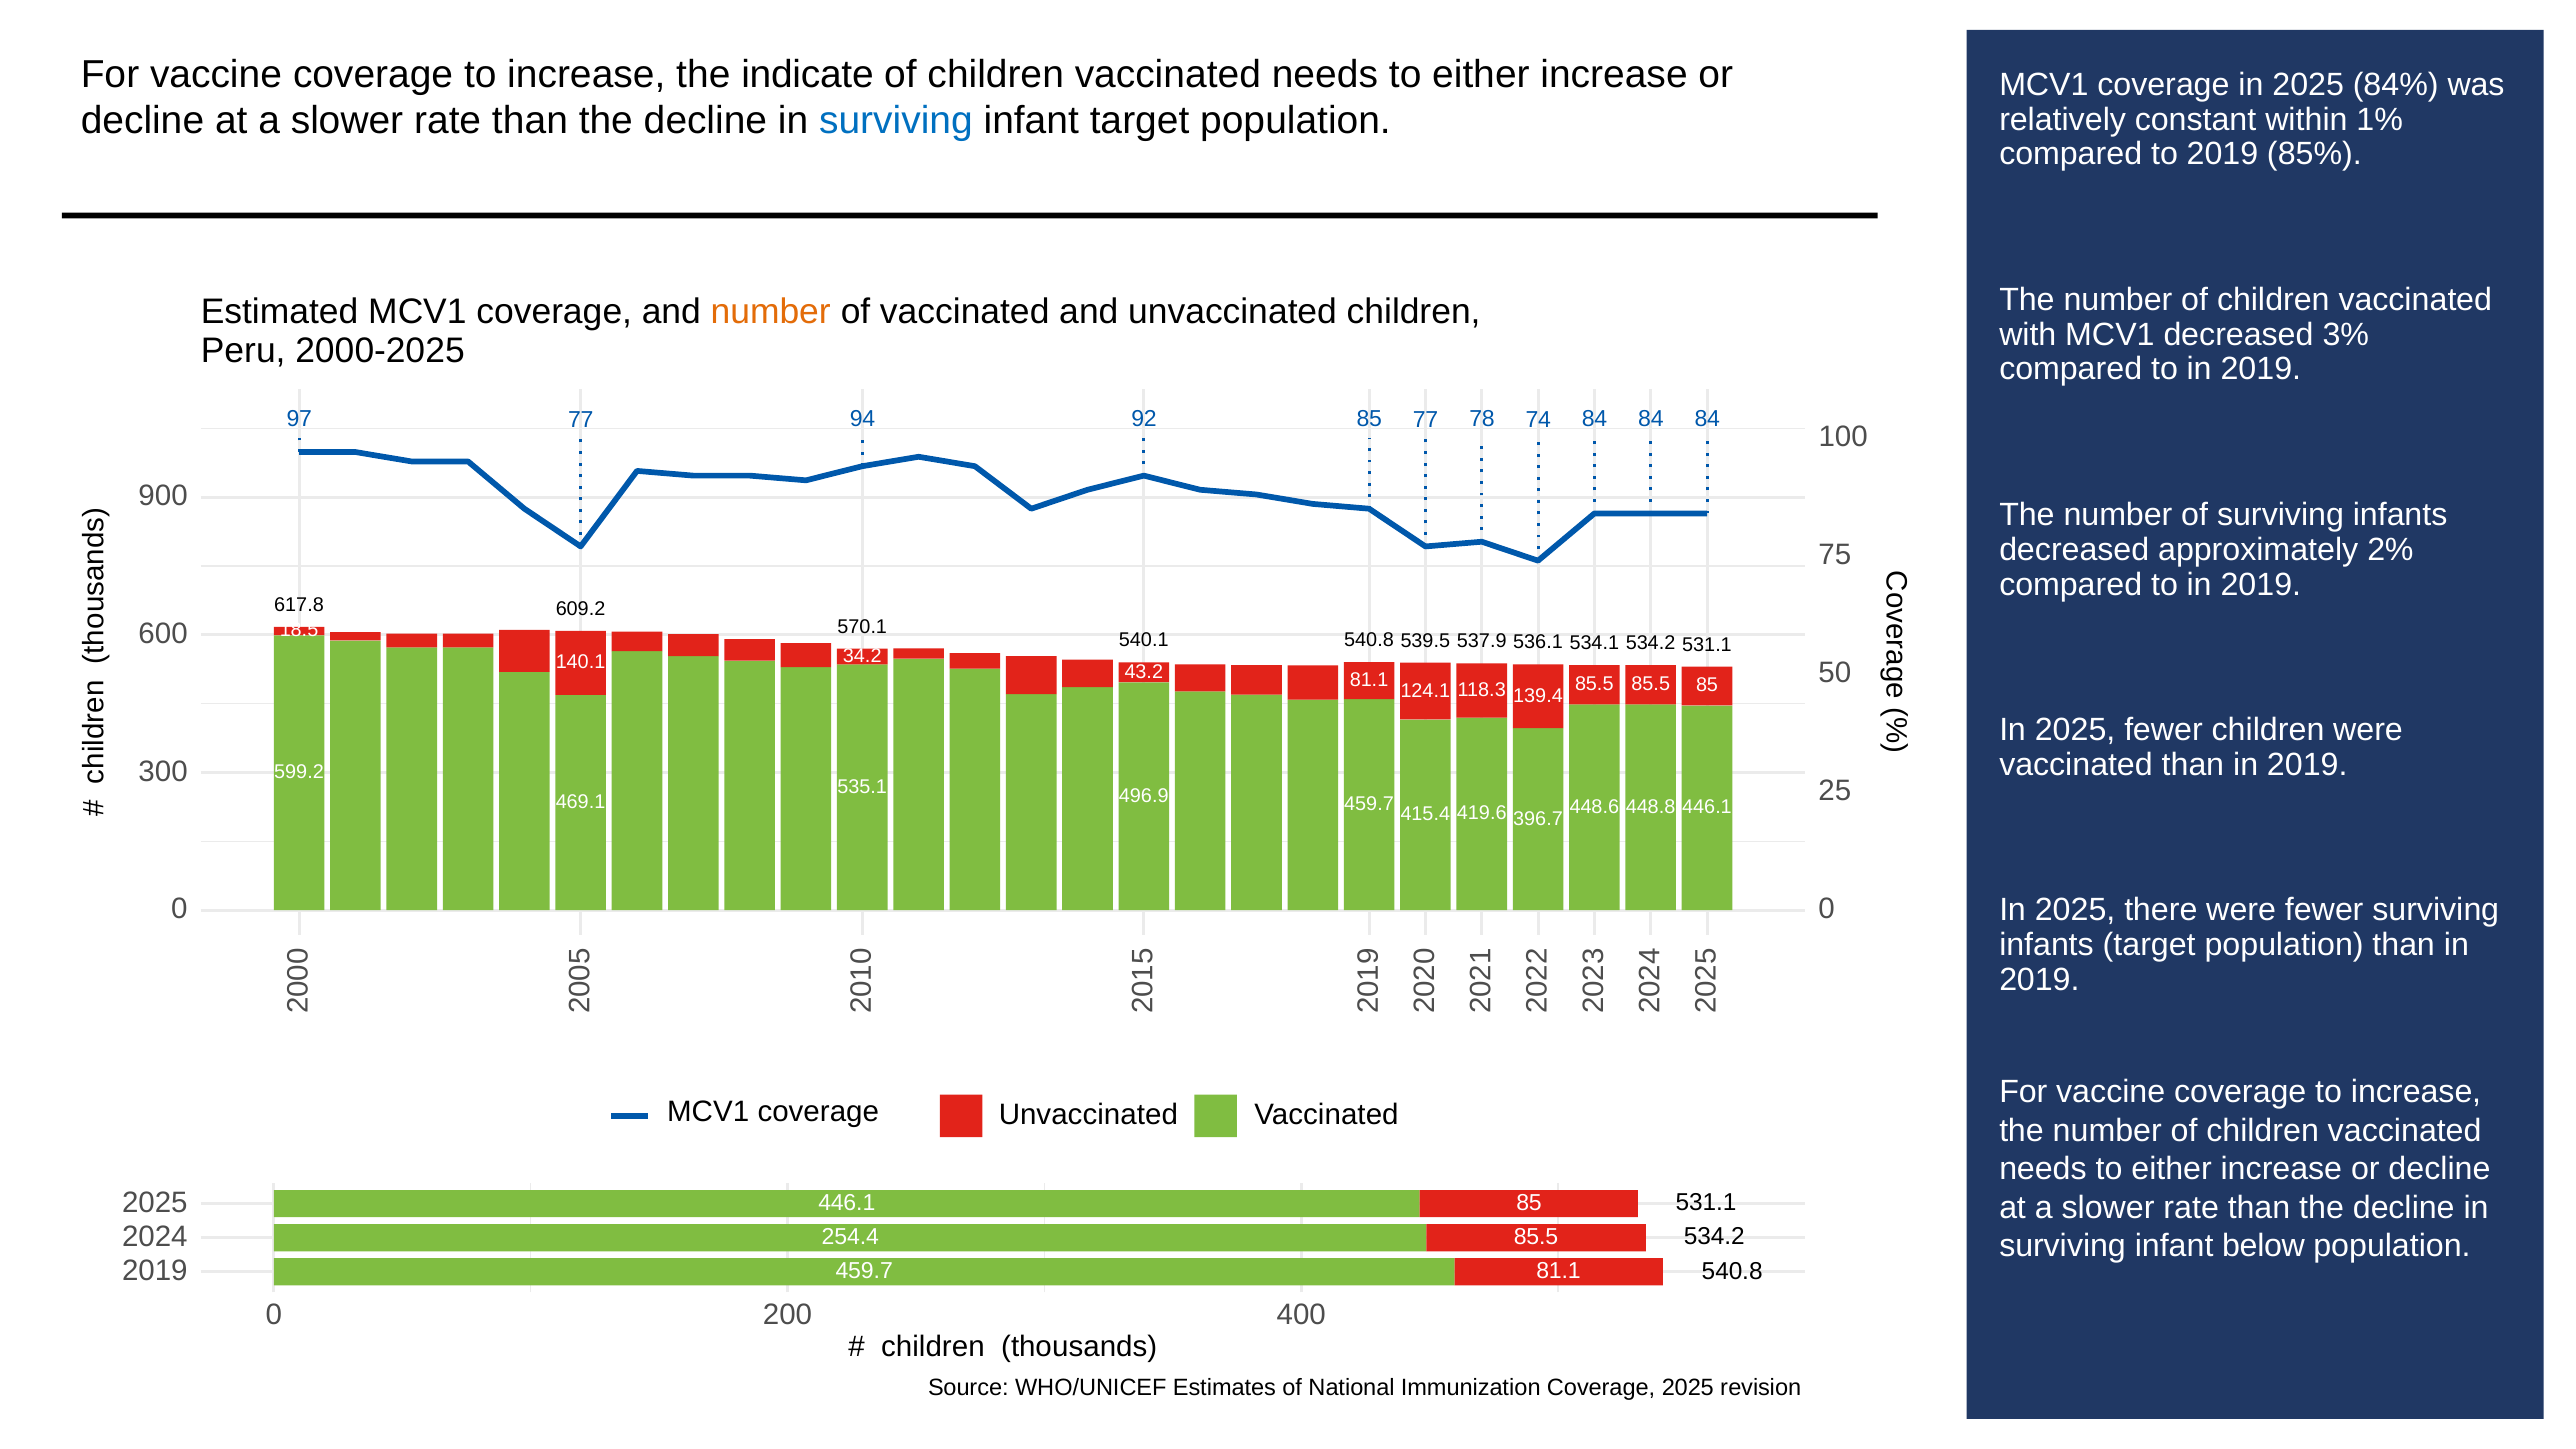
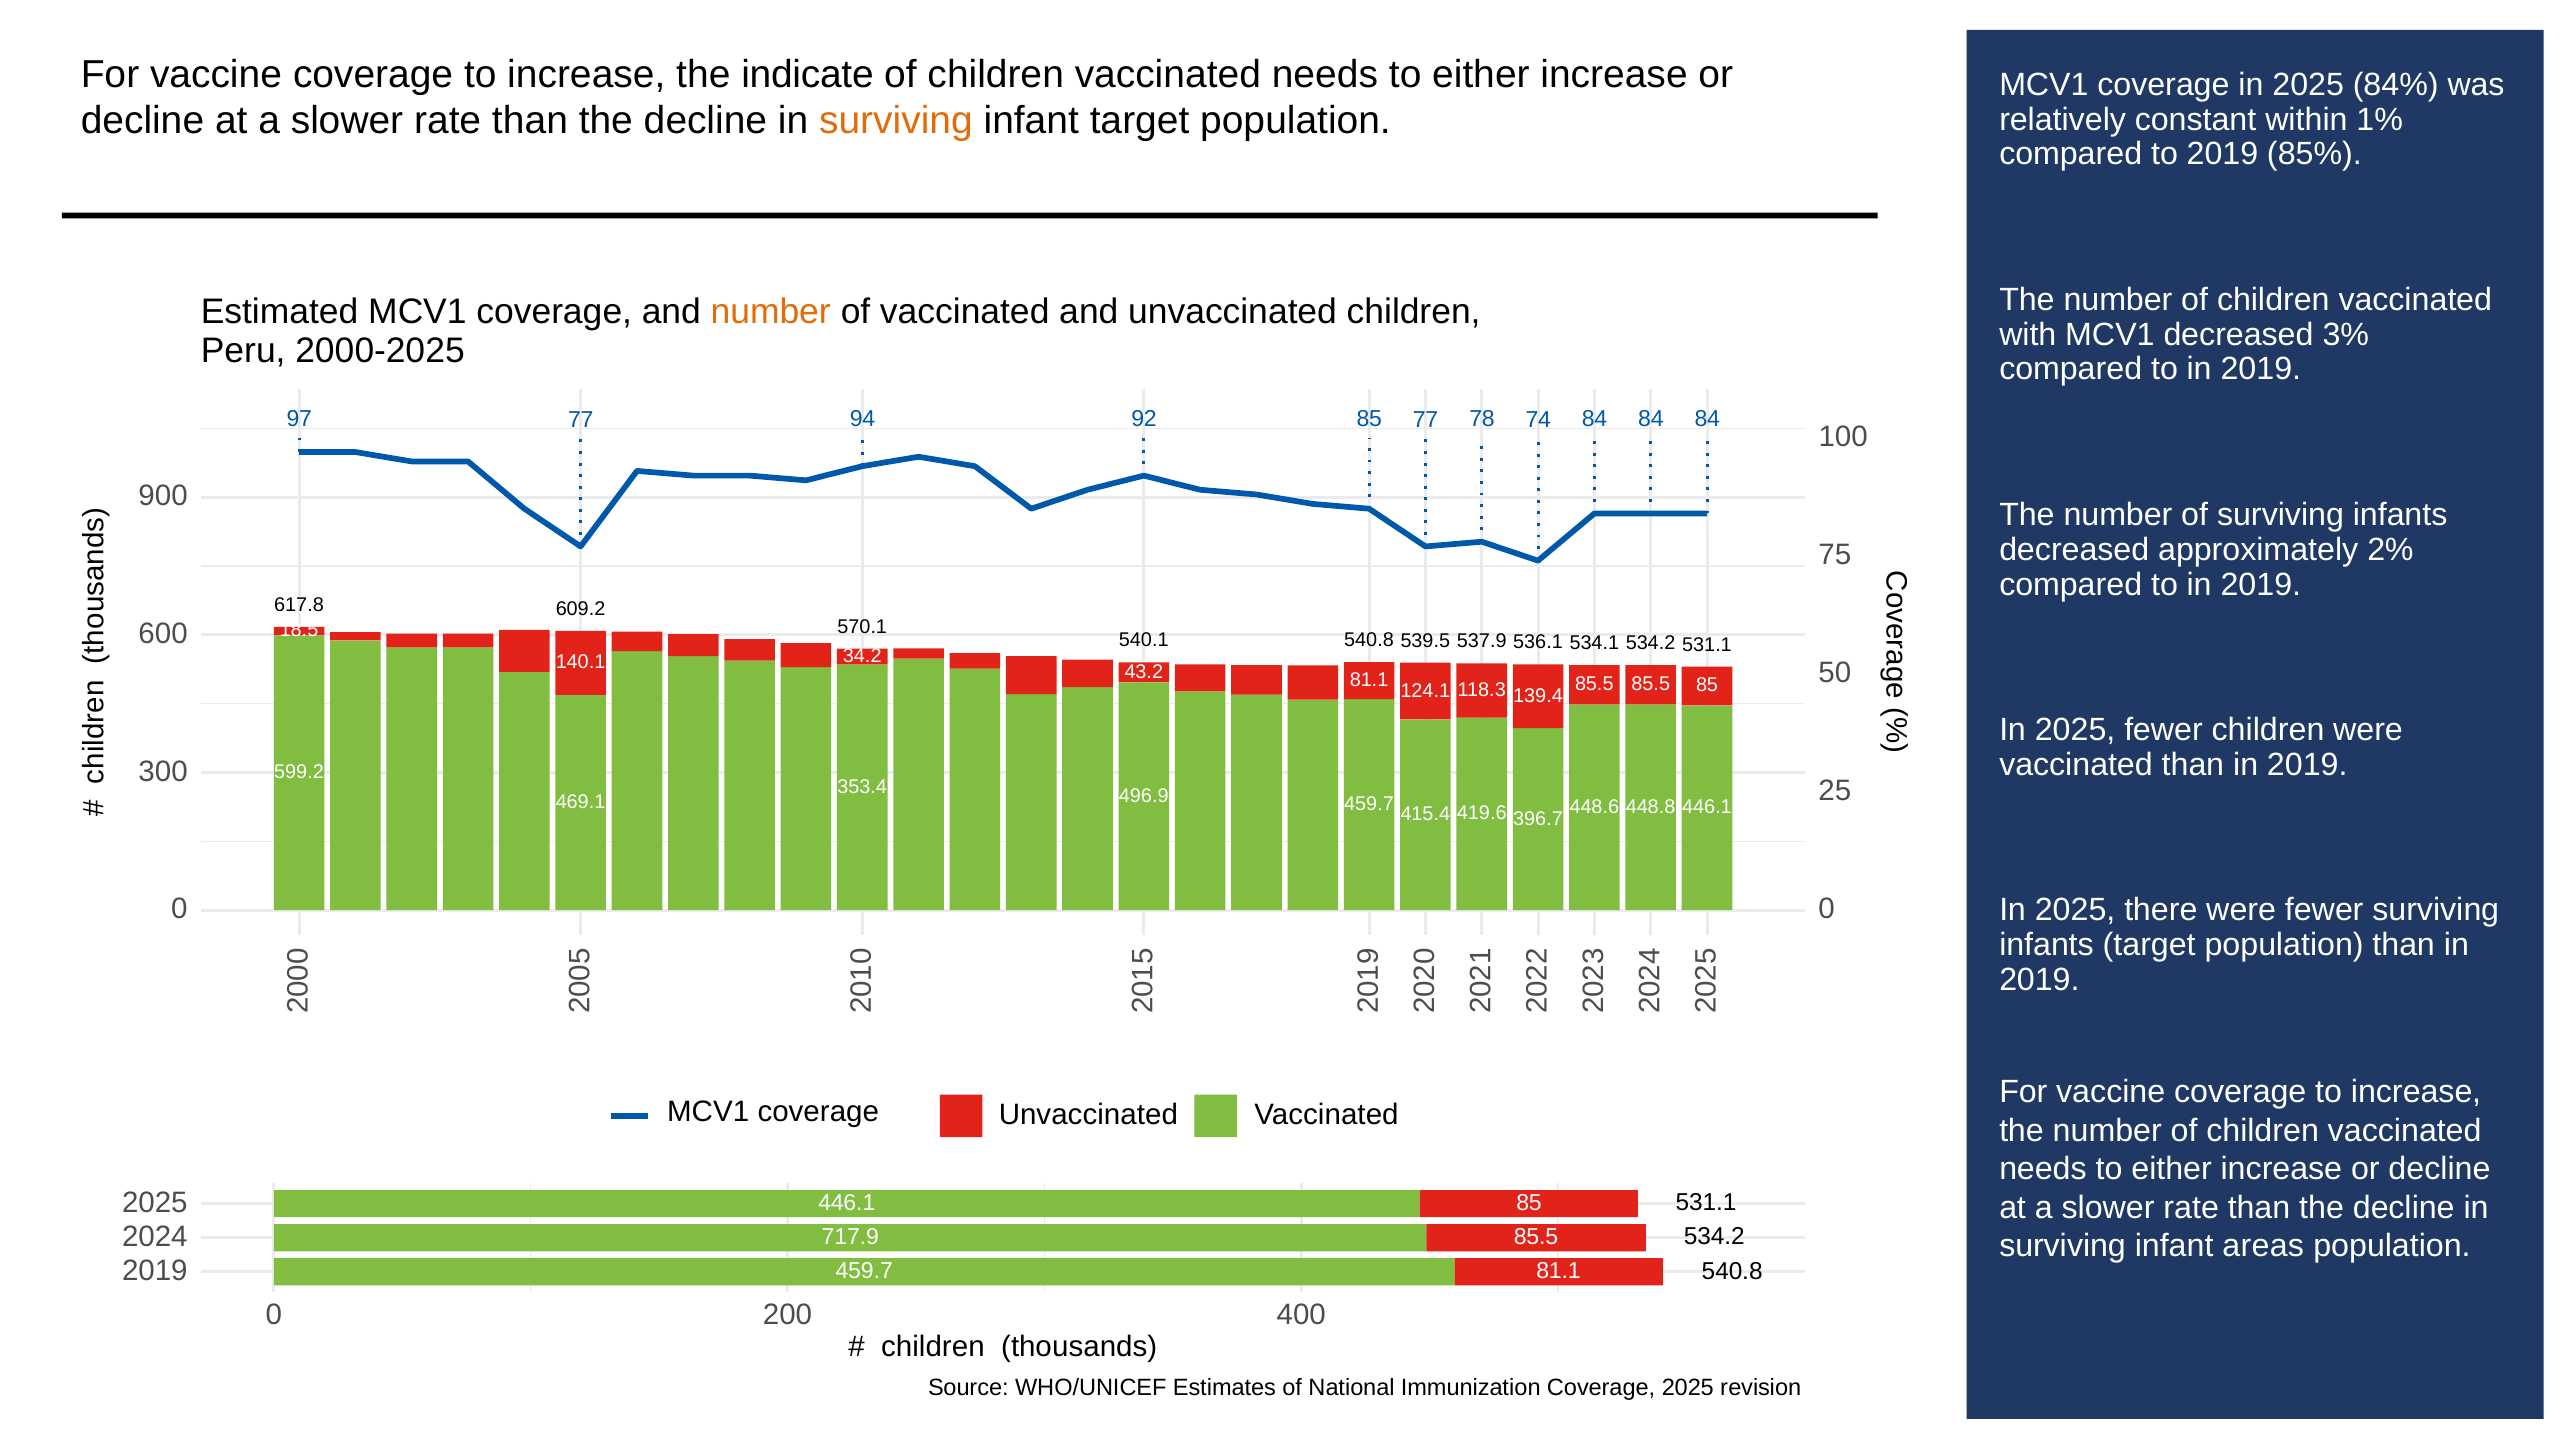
surviving colour: blue -> orange (896, 121)
535.1: 535.1 -> 353.4 (862, 787)
254.4: 254.4 -> 717.9 (850, 1237)
below: below -> areas (2263, 1246)
